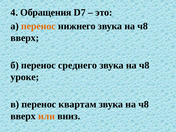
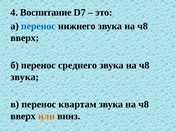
Обращения: Обращения -> Воспитание (46, 12)
перенос colour: orange -> blue (38, 26)
уроке: уроке -> звука (25, 77)
